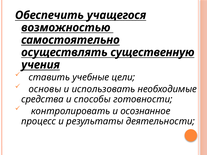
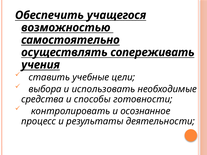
существенную: существенную -> сопереживать (152, 52)
основы: основы -> выбора (45, 89)
